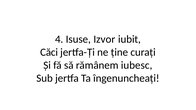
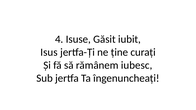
Izvor: Izvor -> Găsit (104, 39)
Căci: Căci -> Isus (49, 52)
